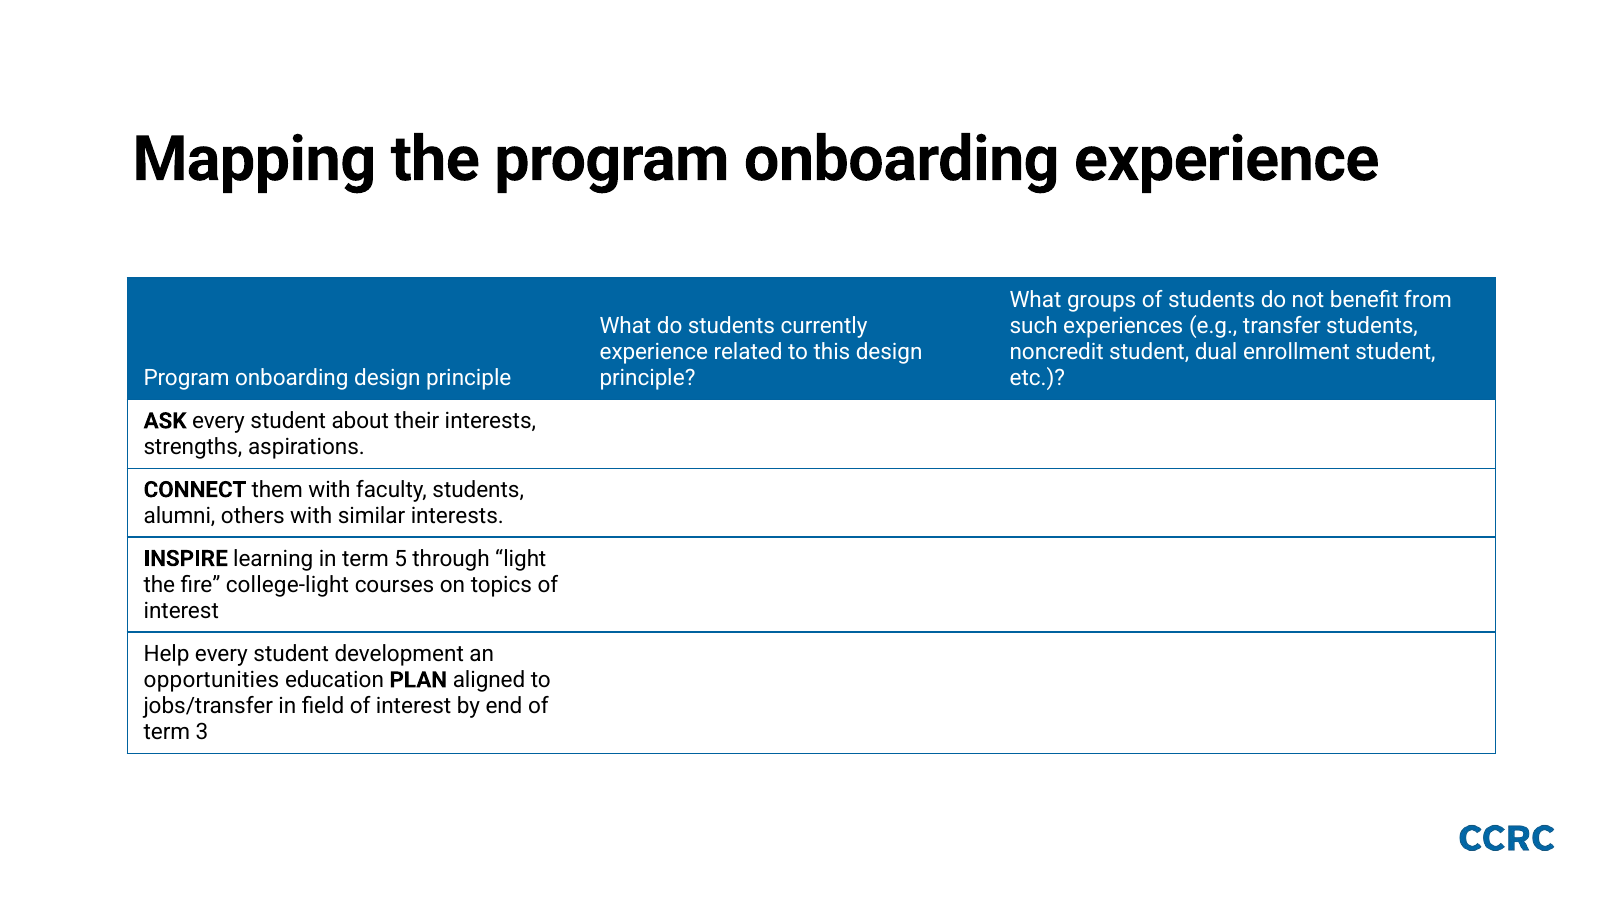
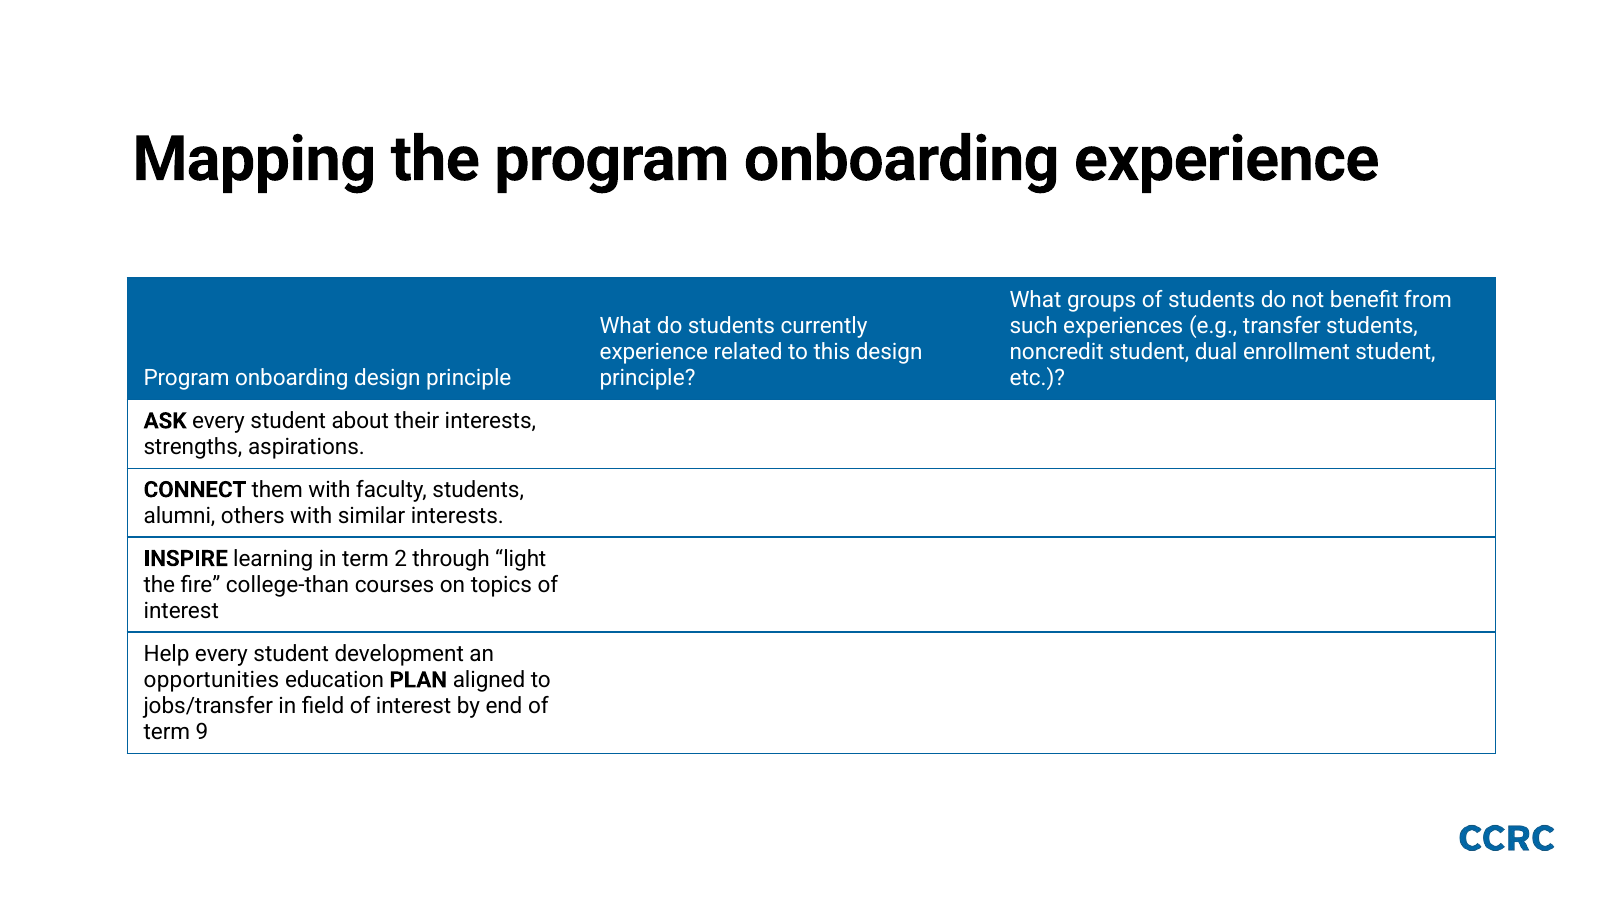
5: 5 -> 2 (401, 559)
college-light: college-light -> college-than (287, 585)
3: 3 -> 9 (202, 732)
